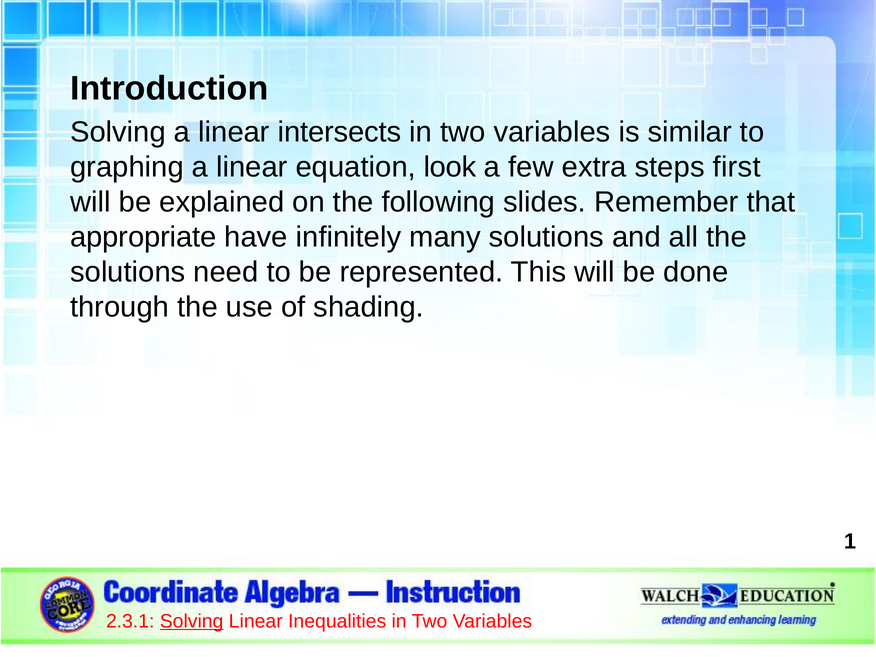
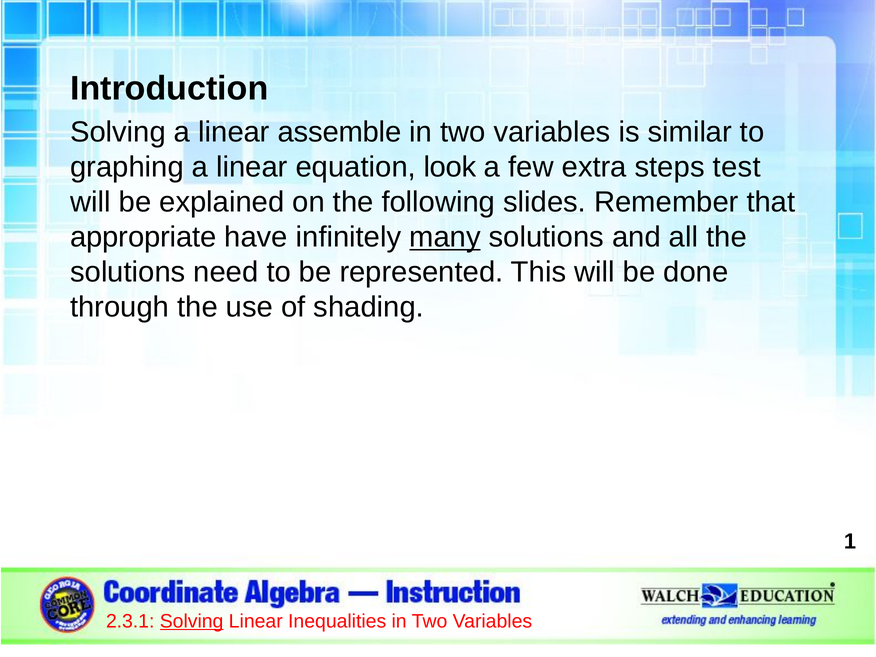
intersects: intersects -> assemble (340, 132)
first: first -> test (737, 167)
many underline: none -> present (445, 237)
